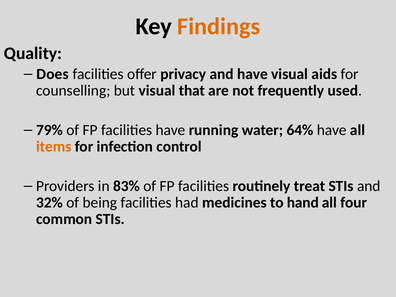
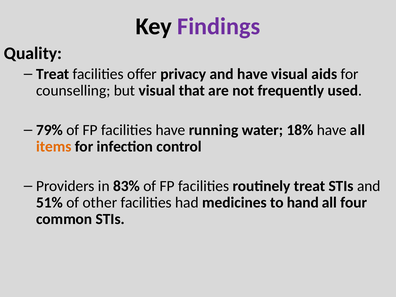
Findings colour: orange -> purple (219, 26)
Does: Does -> Treat (53, 74)
64%: 64% -> 18% (300, 130)
32%: 32% -> 51% (50, 203)
being: being -> other (100, 203)
